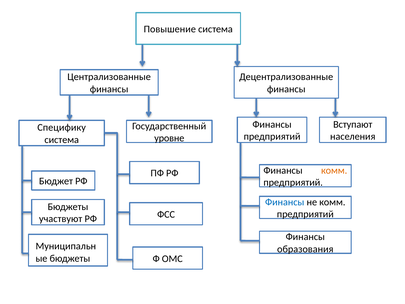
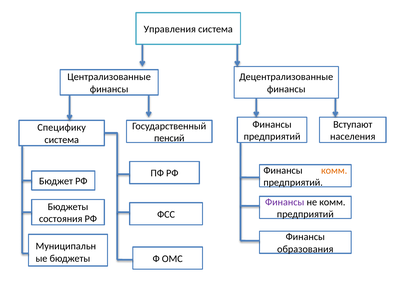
Повышение: Повышение -> Управления (170, 29)
уровне: уровне -> пенсий (169, 138)
Финансы colour: blue -> purple (285, 202)
участвуют: участвуют -> состояния (61, 219)
